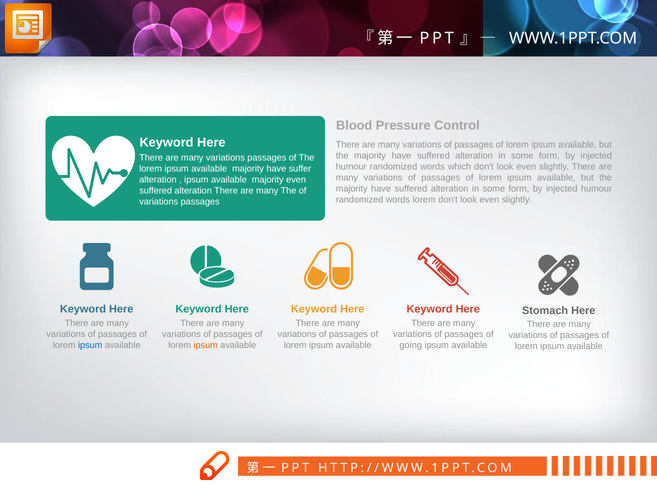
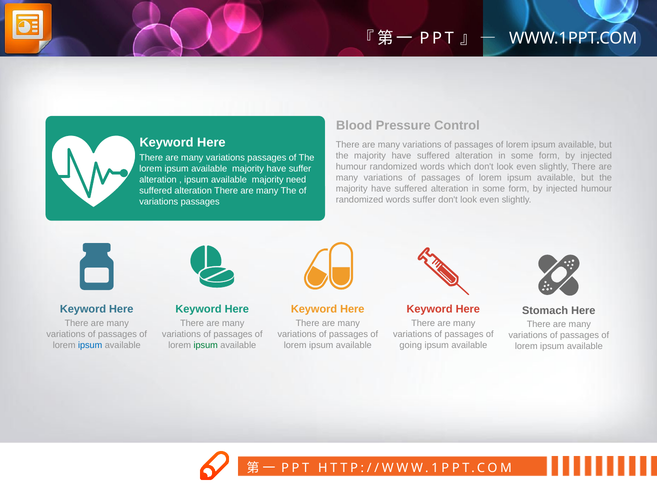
majority even: even -> need (296, 180)
words lorem: lorem -> suffer (424, 200)
ipsum colour: orange -> green (206, 345)
